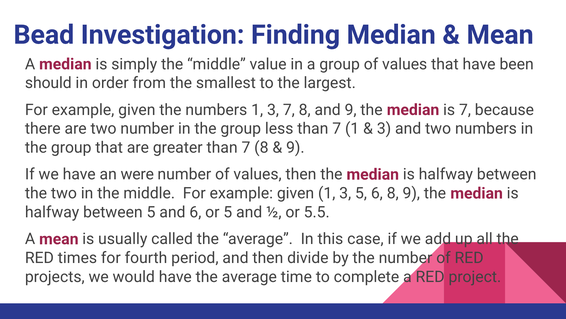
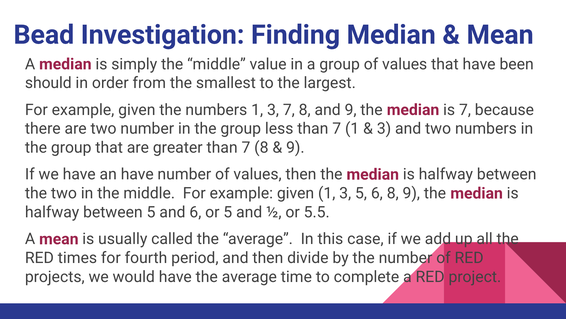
an were: were -> have (137, 174)
